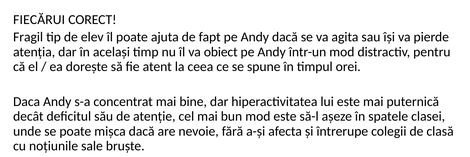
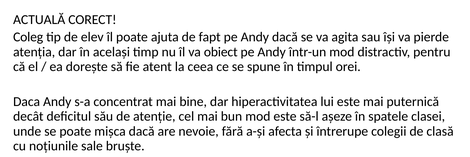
FIECĂRUI: FIECĂRUI -> ACTUALĂ (39, 19)
Fragil: Fragil -> Coleg (28, 37)
